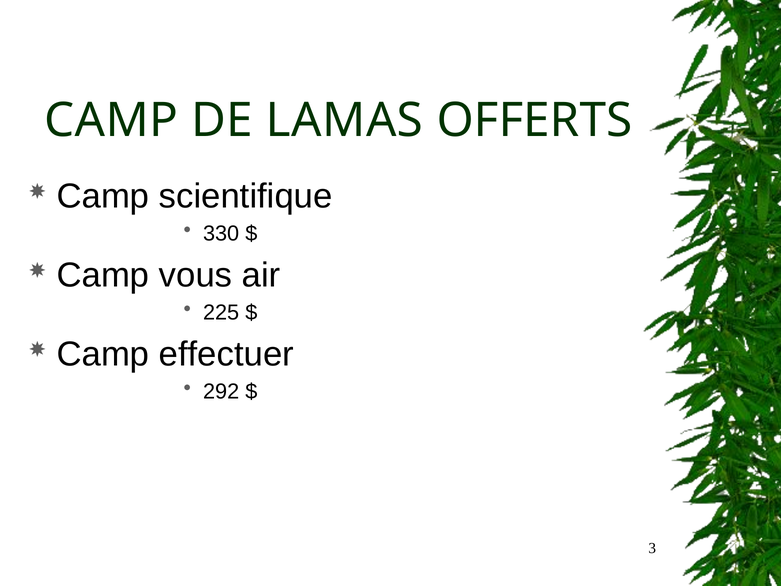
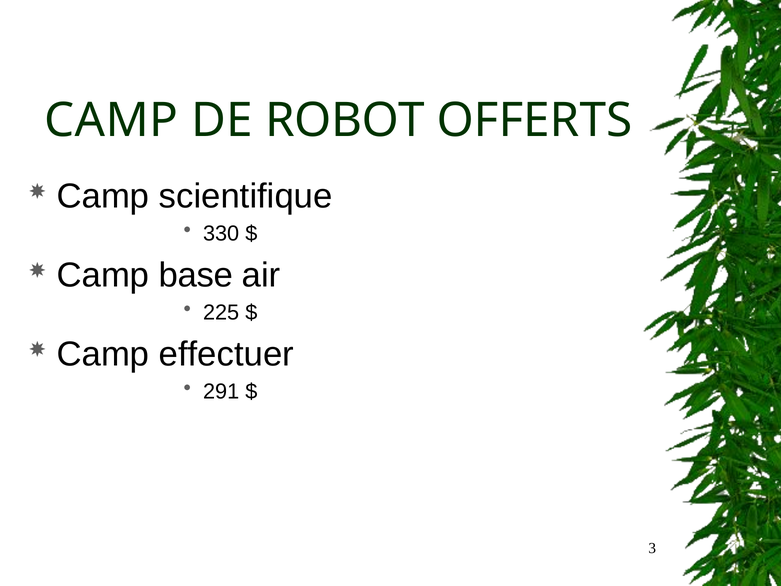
LAMAS: LAMAS -> ROBOT (345, 120)
vous: vous -> base (196, 275)
292: 292 -> 291 (221, 392)
